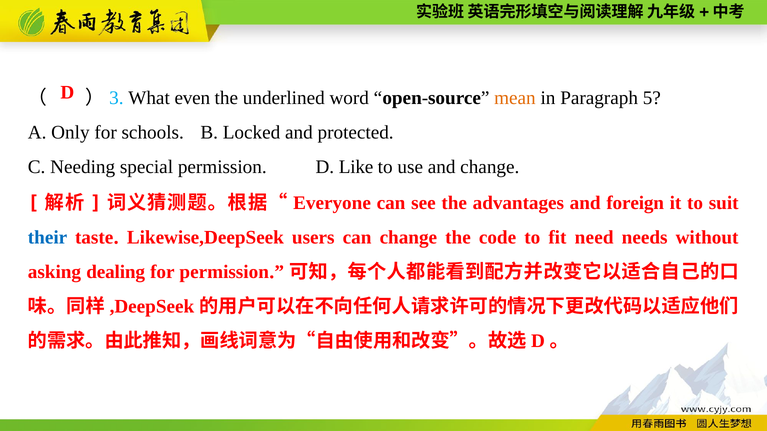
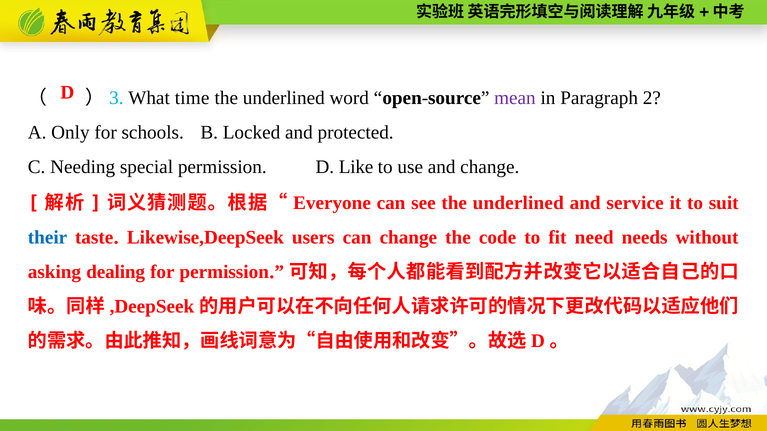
even: even -> time (192, 98)
mean colour: orange -> purple (515, 98)
5: 5 -> 2 (652, 98)
see the advantages: advantages -> underlined (518, 203)
foreign: foreign -> service (635, 203)
